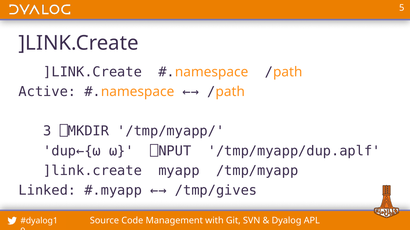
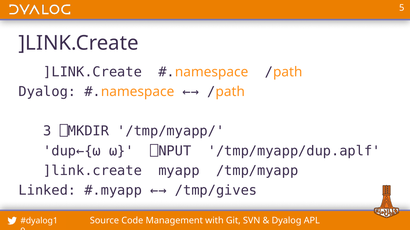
Active: Active -> Dyalog (47, 92)
